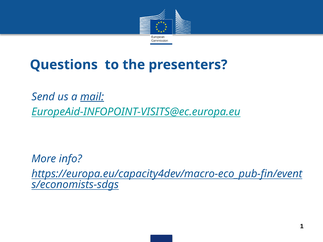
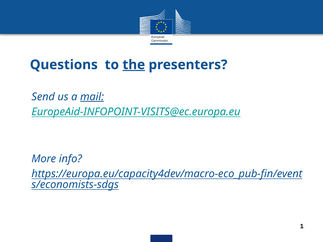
the underline: none -> present (134, 65)
